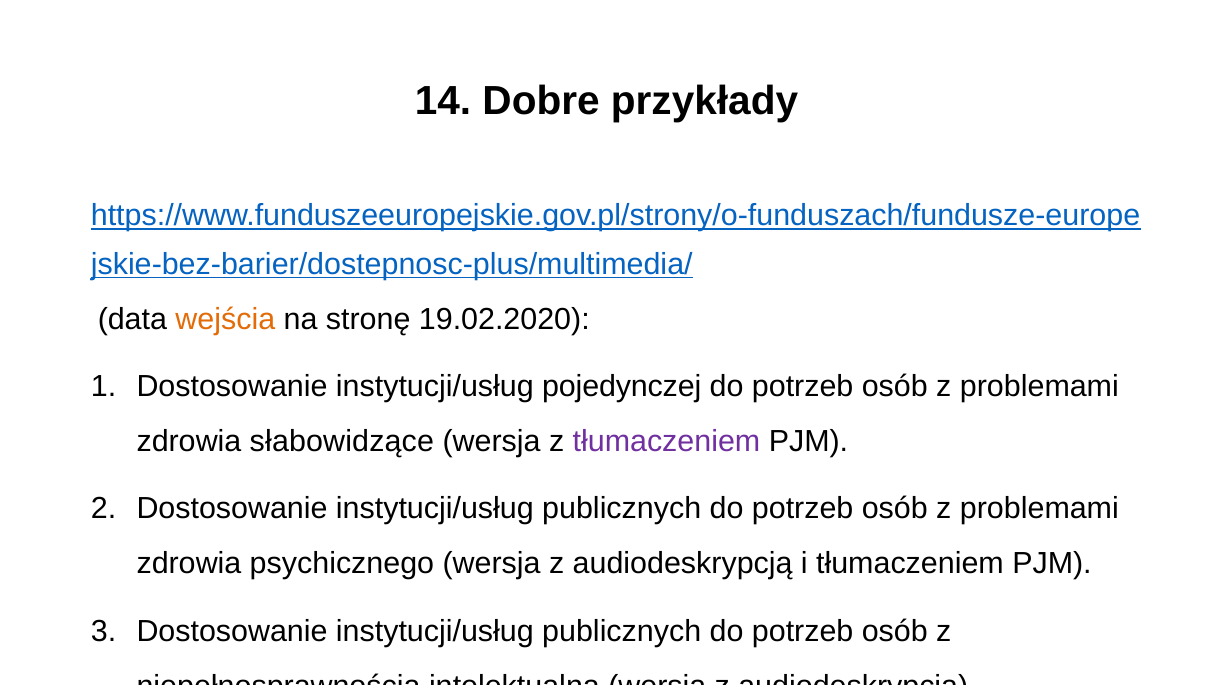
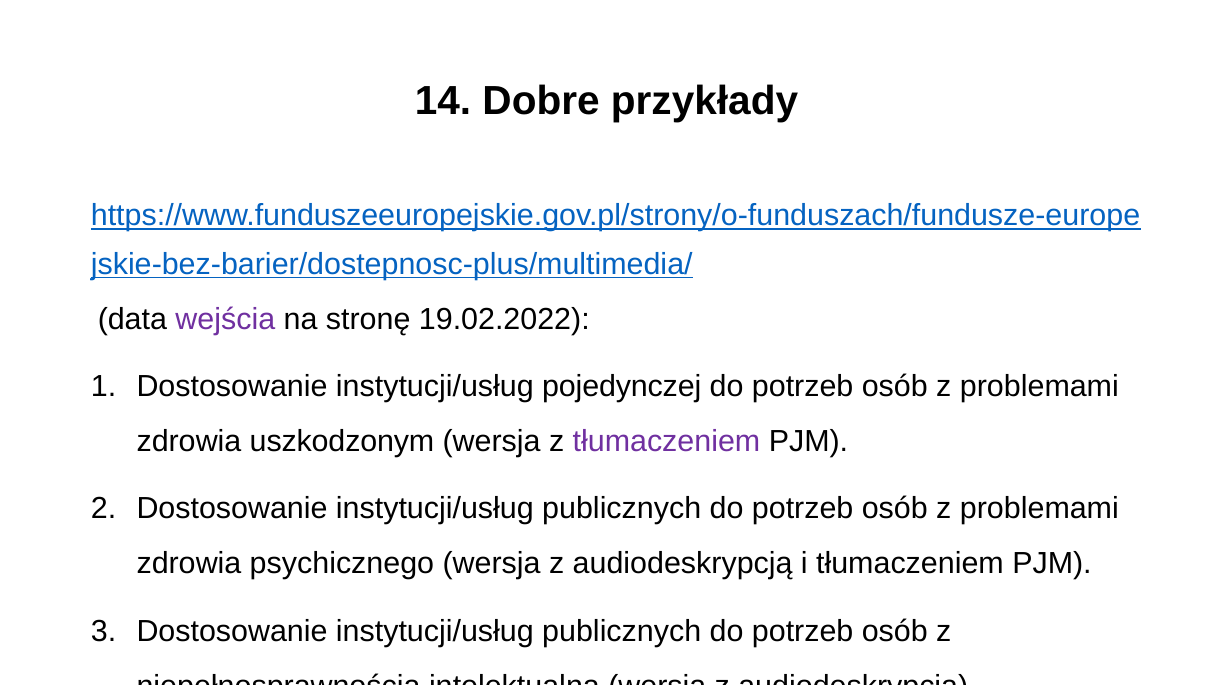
wejścia colour: orange -> purple (225, 319)
19.02.2020: 19.02.2020 -> 19.02.2022 (504, 319)
słabowidzące: słabowidzące -> uszkodzonym (342, 441)
